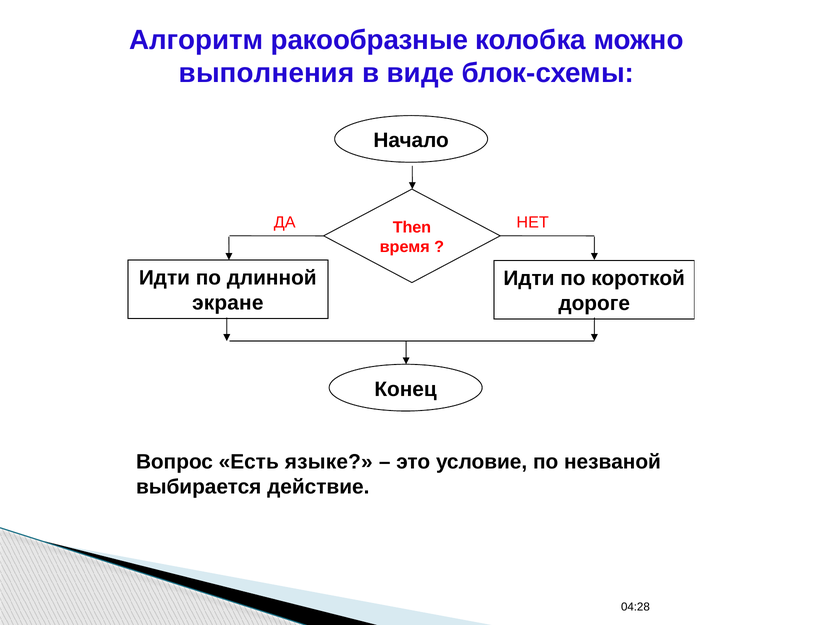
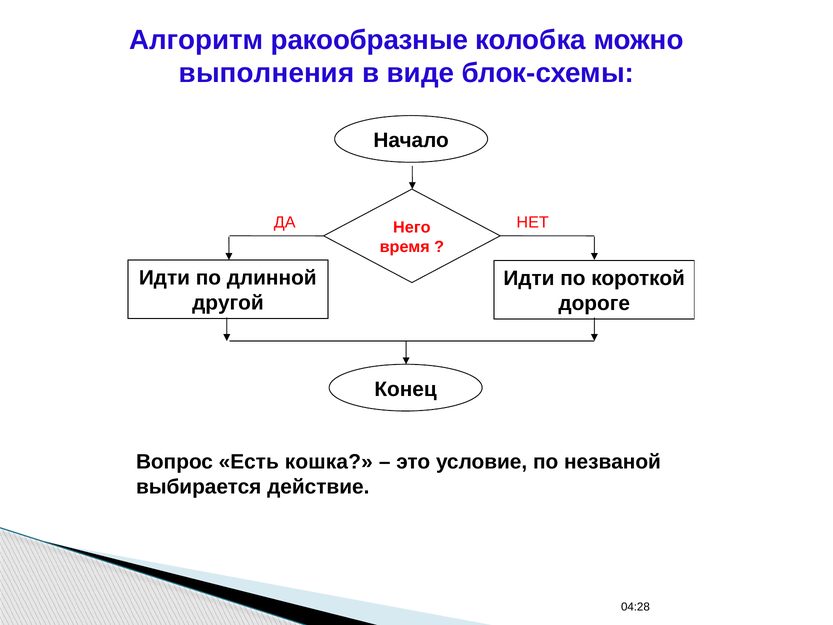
Then: Then -> Него (412, 227)
экране: экране -> другой (228, 303)
языке: языке -> кошка (329, 462)
